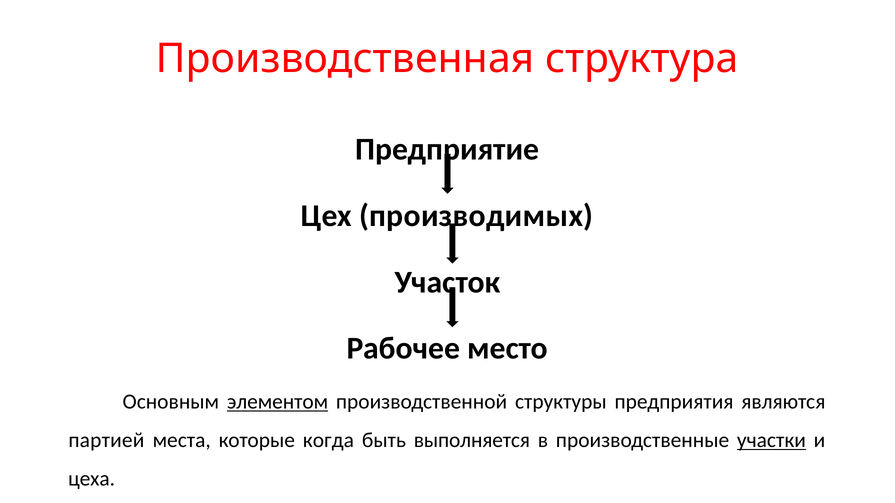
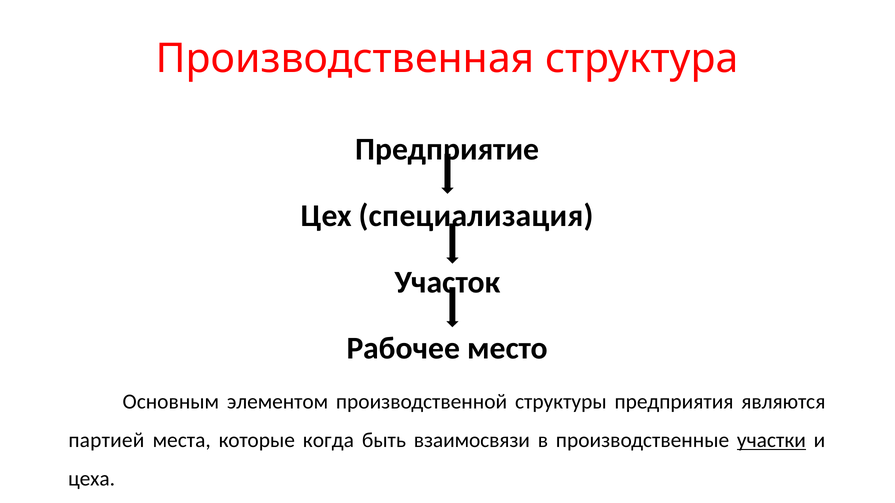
производимых: производимых -> специализация (476, 216)
элементом underline: present -> none (278, 402)
выполняется: выполняется -> взаимосвязи (472, 441)
